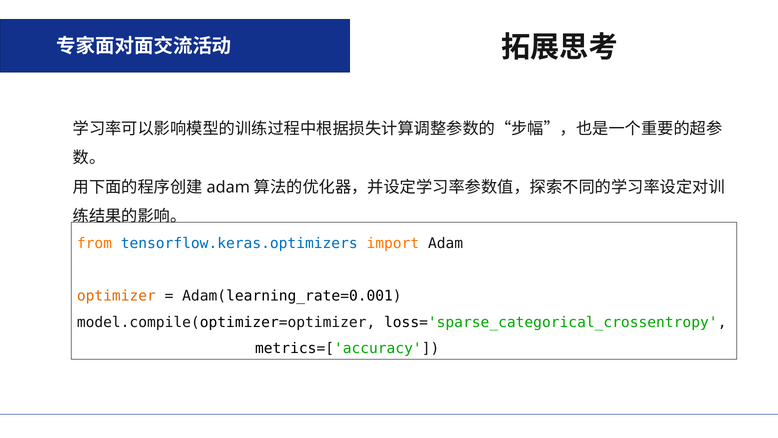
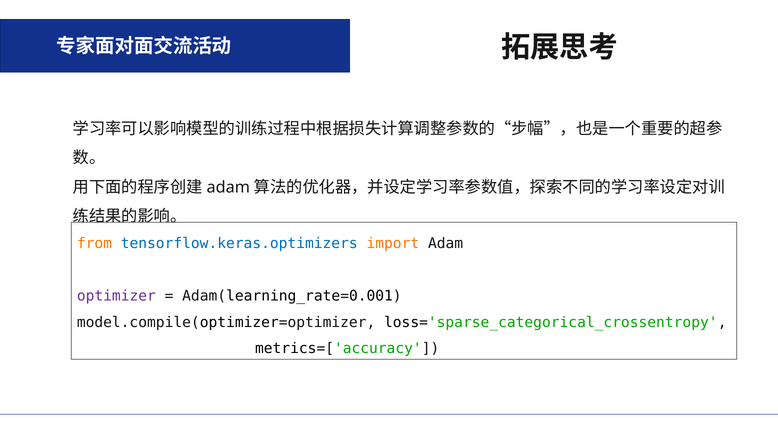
optimizer colour: orange -> purple (116, 296)
